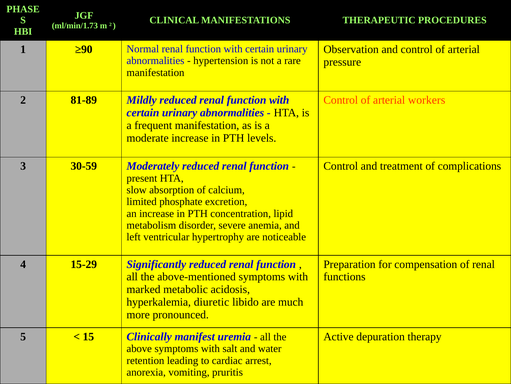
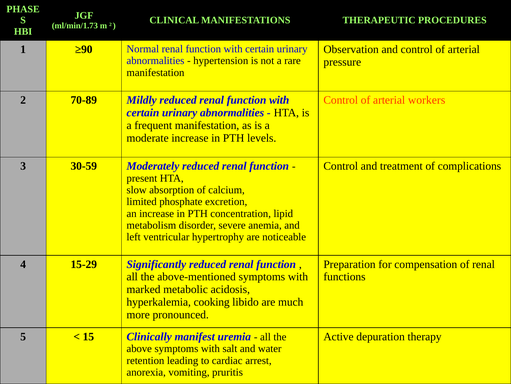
81-89: 81-89 -> 70-89 (84, 100)
diuretic: diuretic -> cooking (212, 302)
